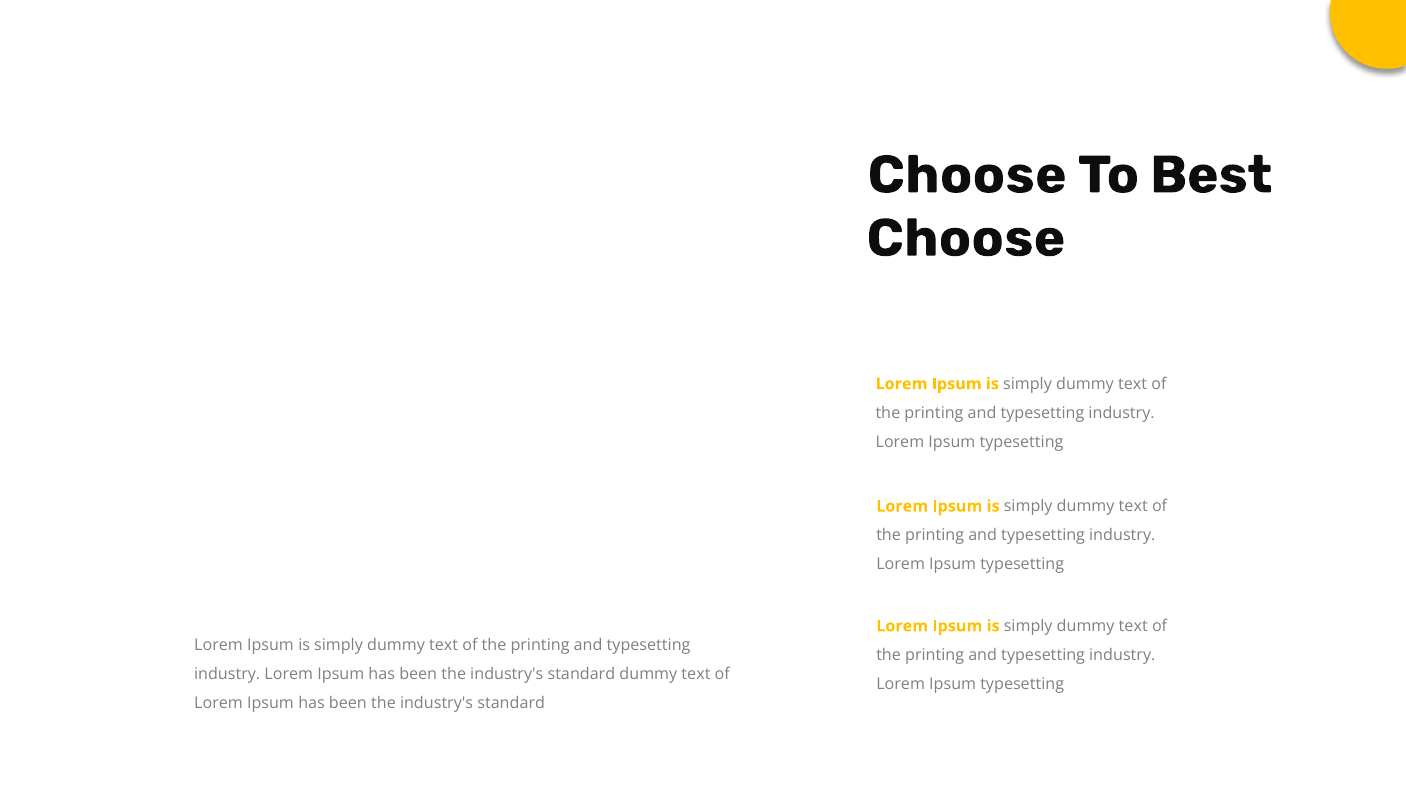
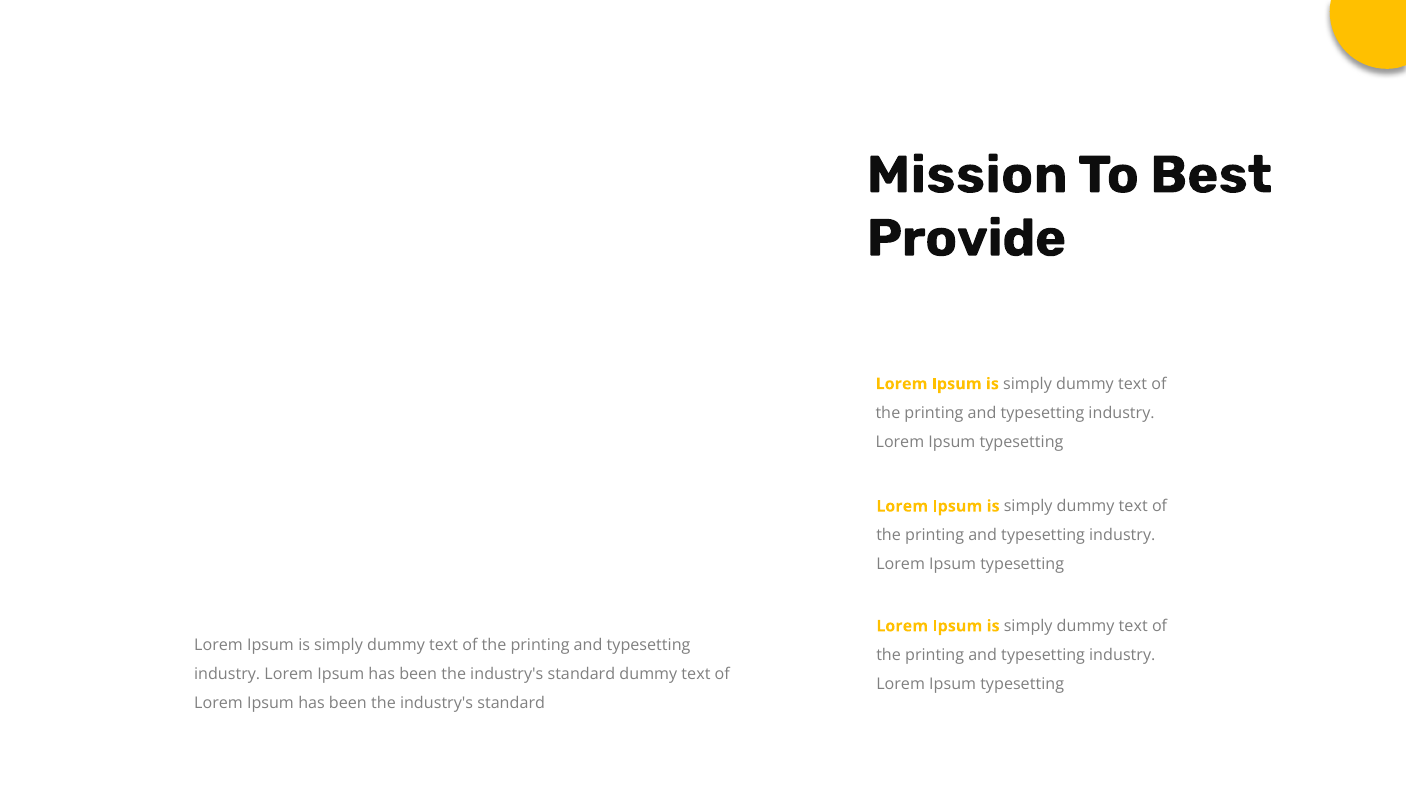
Choose: Choose -> Mission (967, 175)
Choose: Choose -> Provide (966, 238)
